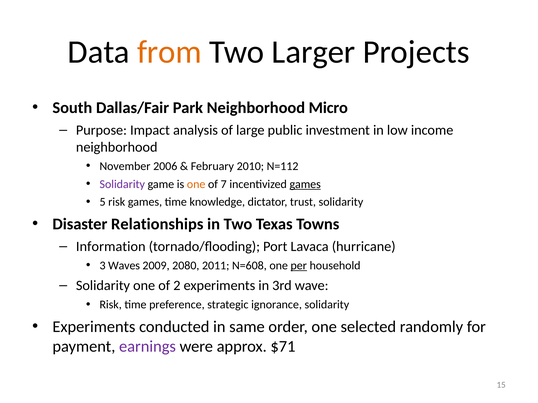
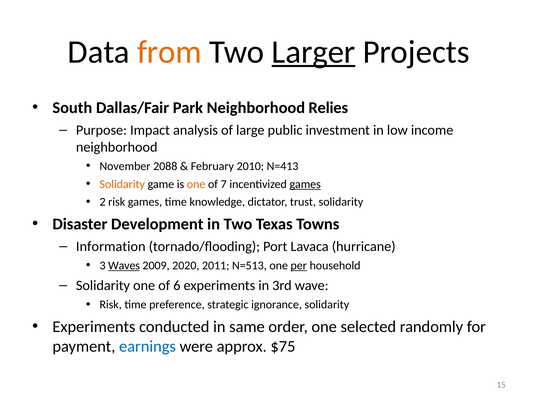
Larger underline: none -> present (314, 52)
Micro: Micro -> Relies (328, 108)
2006: 2006 -> 2088 (165, 166)
N=112: N=112 -> N=413 (283, 166)
Solidarity colour: purple -> orange (122, 184)
5: 5 -> 2 (103, 202)
Relationships: Relationships -> Development (157, 224)
Waves underline: none -> present (124, 266)
2080: 2080 -> 2020 (186, 266)
N=608: N=608 -> N=513 (249, 266)
2: 2 -> 6 (177, 286)
earnings colour: purple -> blue (147, 347)
$71: $71 -> $75 (283, 347)
